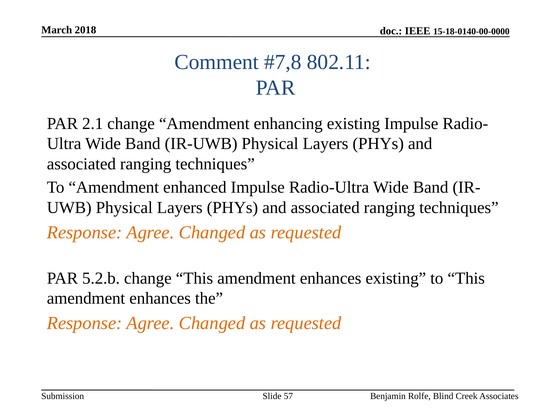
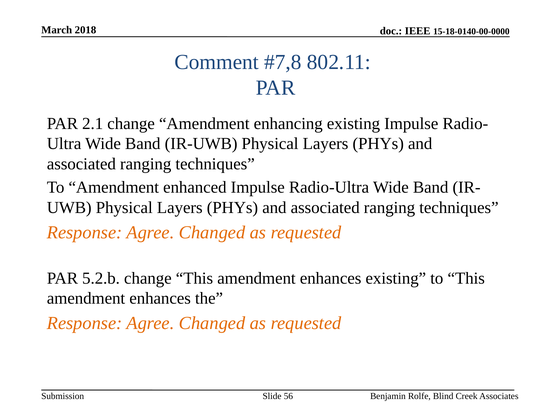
57: 57 -> 56 (288, 396)
